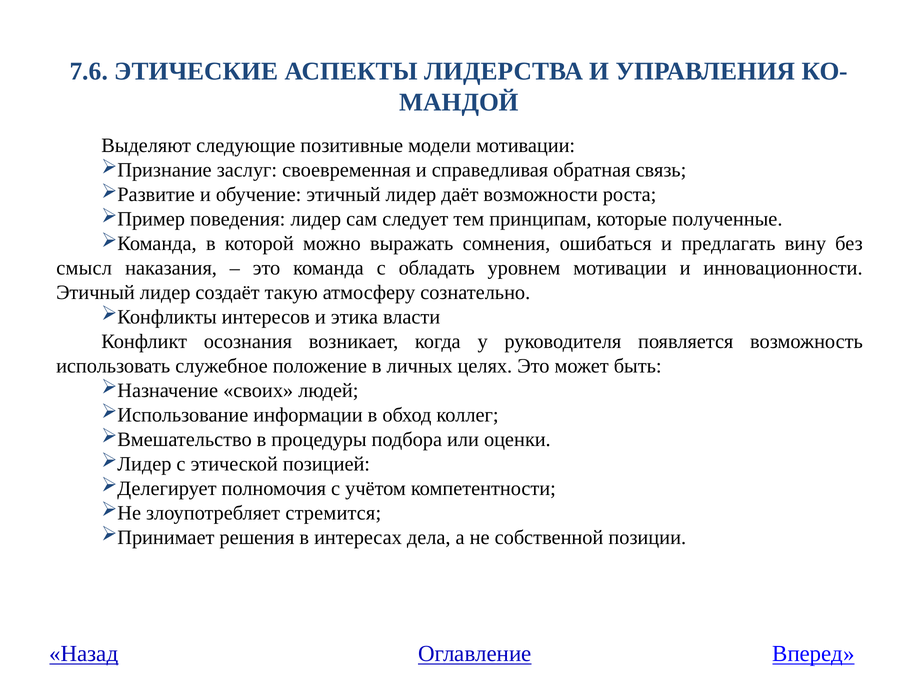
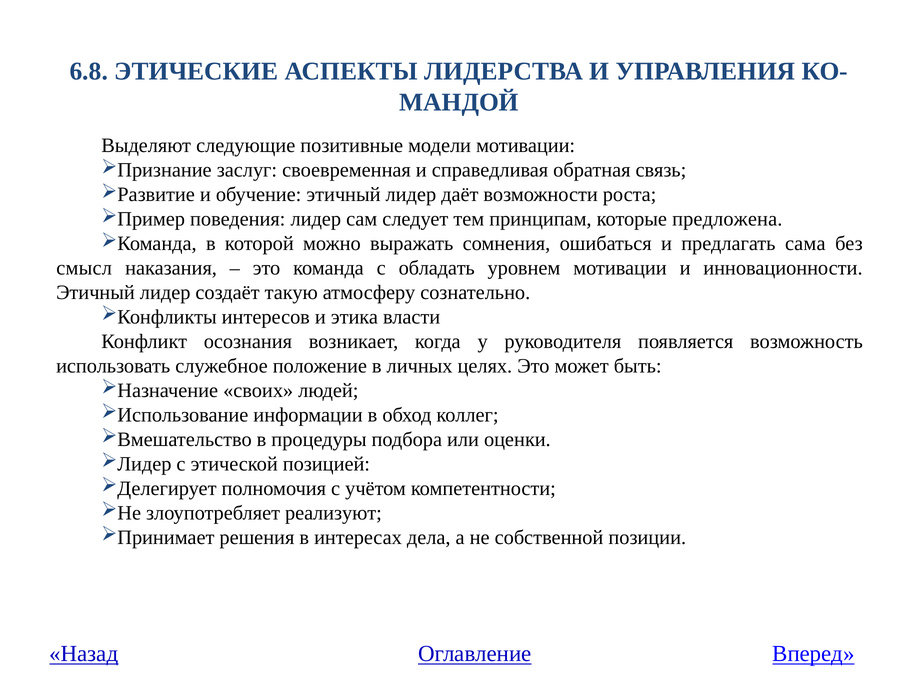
7.6: 7.6 -> 6.8 (89, 71)
полученные: полученные -> предложена (727, 219)
вину: вину -> сама (805, 243)
стремится: стремится -> реализуют (333, 513)
